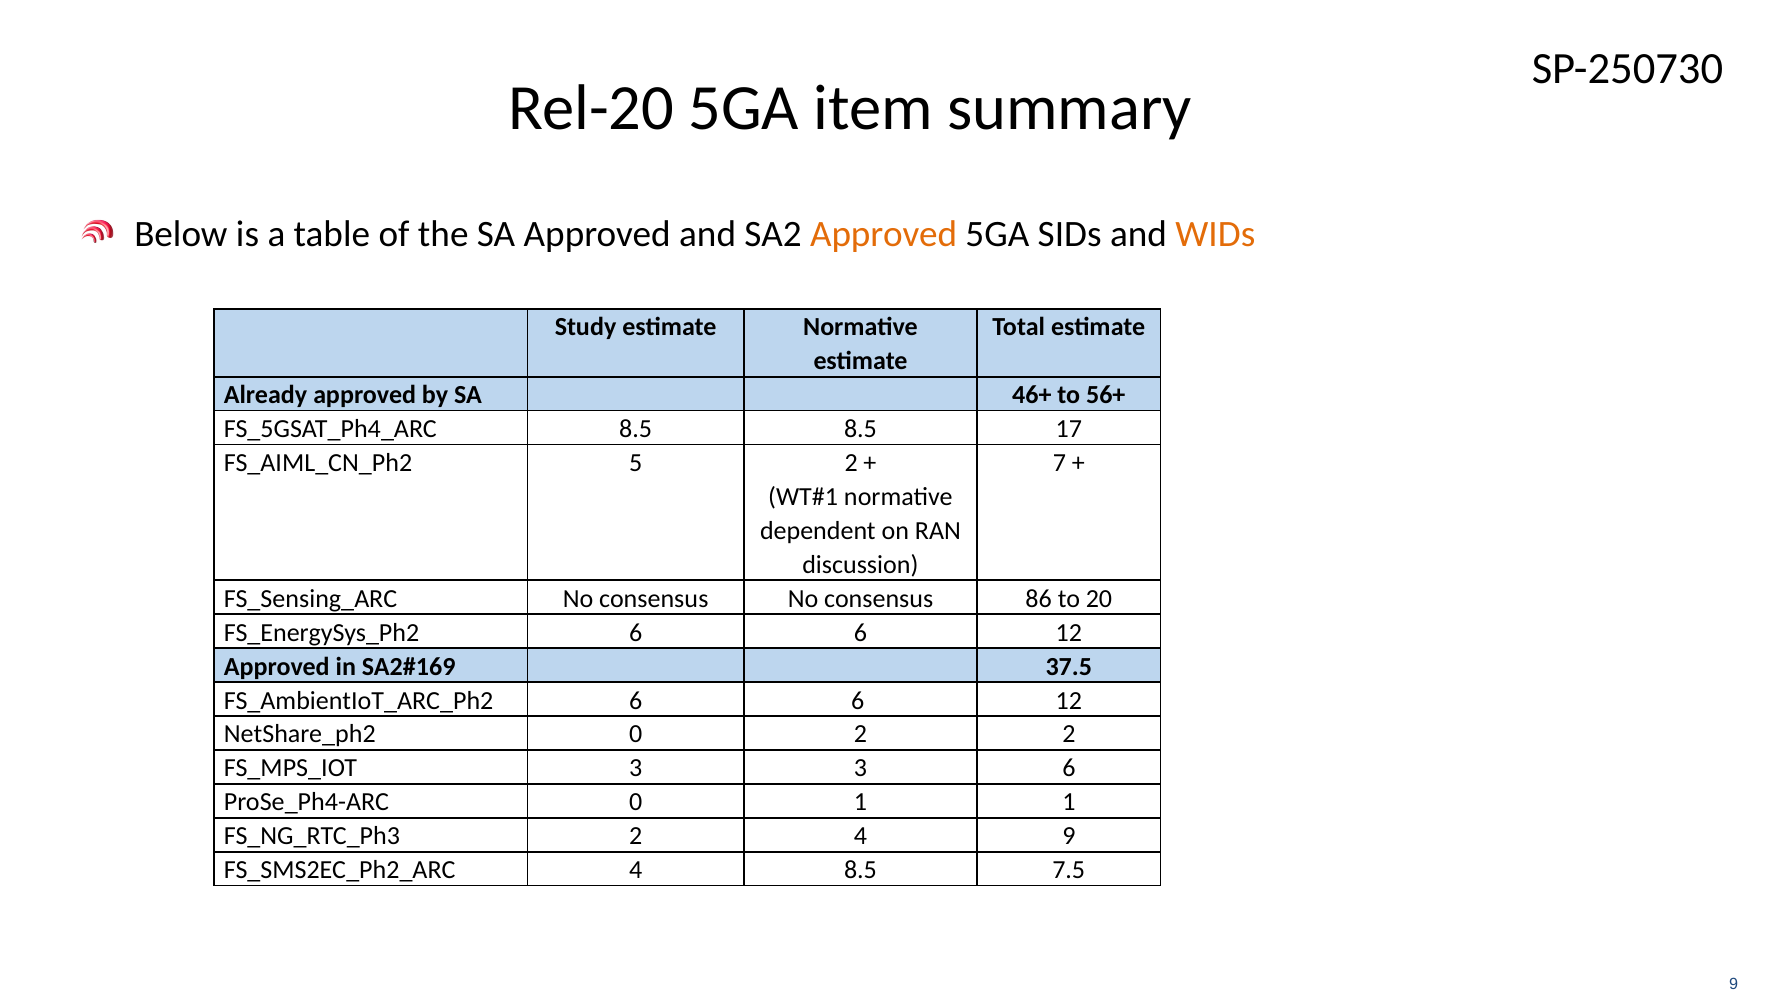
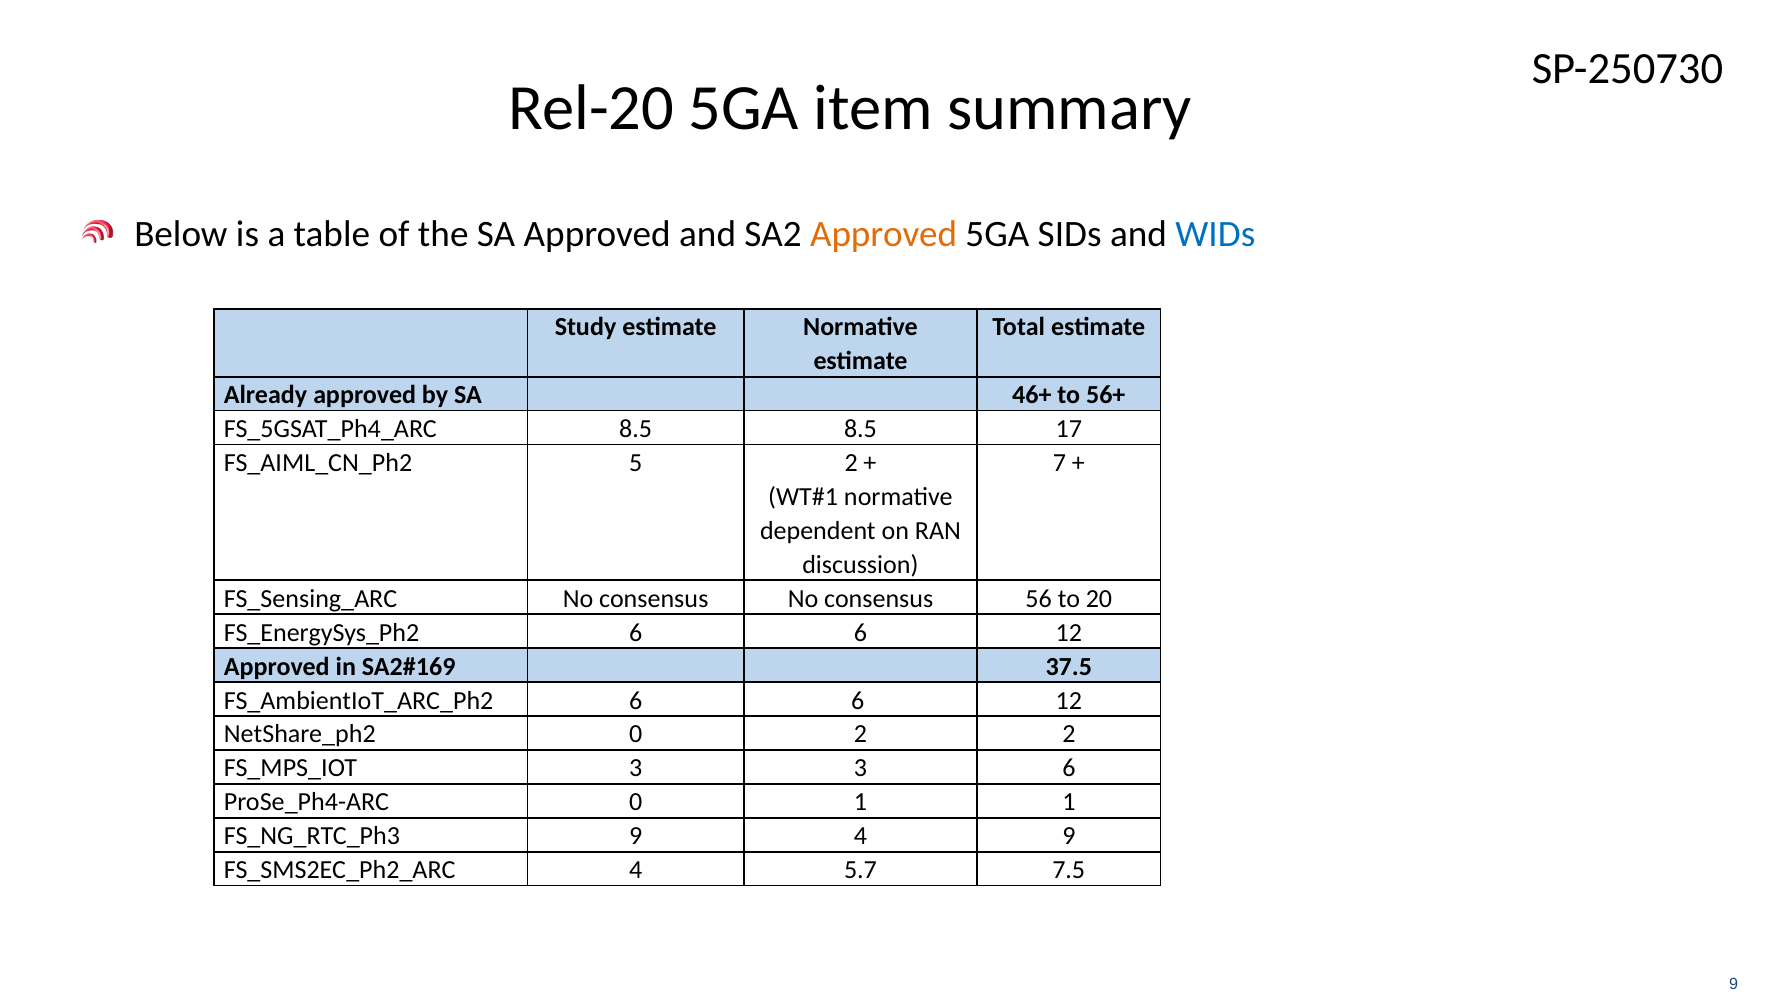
WIDs colour: orange -> blue (1215, 234)
86: 86 -> 56 (1039, 598)
2: 2 -> 9 (636, 836)
4 8.5: 8.5 -> 5.7 (860, 870)
